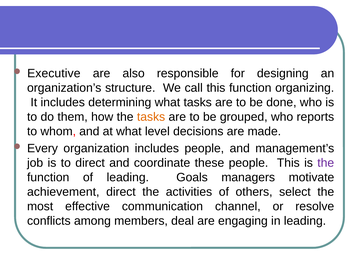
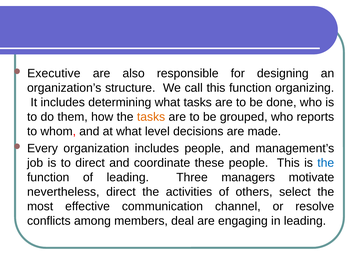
the colour: purple -> blue (326, 163)
Goals: Goals -> Three (192, 177)
achievement: achievement -> nevertheless (63, 191)
